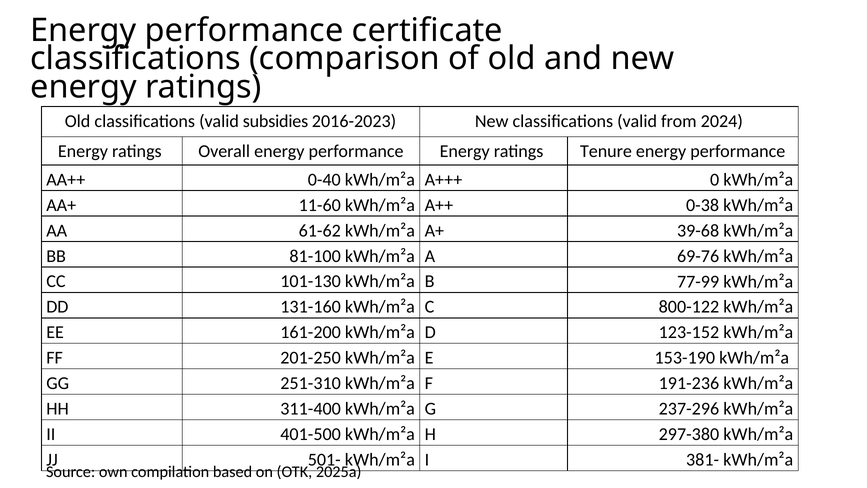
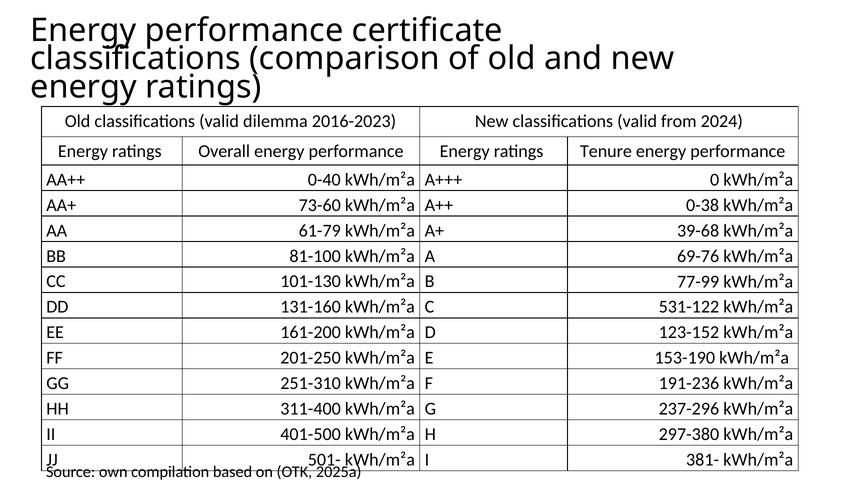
subsidies: subsidies -> dilemma (275, 121)
11-60: 11-60 -> 73-60 (320, 205)
61-62: 61-62 -> 61-79 (320, 230)
800-122: 800-122 -> 531-122 (689, 307)
